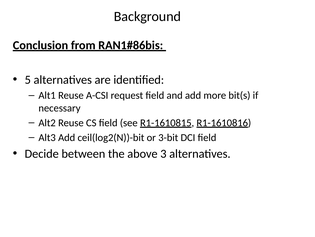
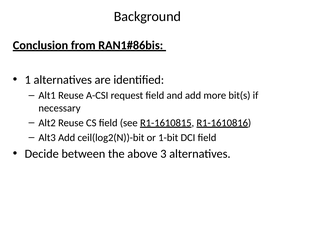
5: 5 -> 1 (28, 80)
3-bit: 3-bit -> 1-bit (168, 137)
